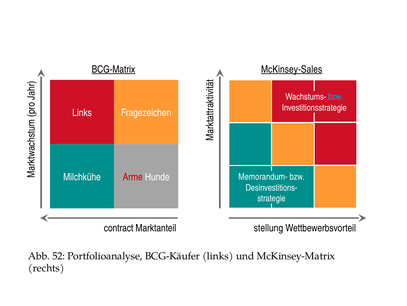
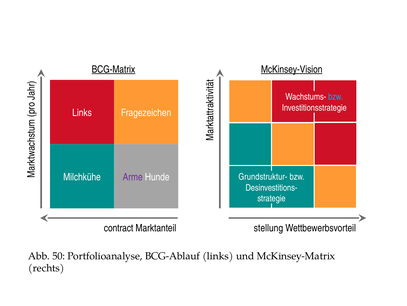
McKinsey-Sales: McKinsey-Sales -> McKinsey-Vision (292, 69)
Arme colour: red -> purple (133, 177)
Memorandum-: Memorandum- -> Grundstruktur- (263, 176)
52: 52 -> 50 (59, 255)
BCG-Käufer: BCG-Käufer -> BCG-Ablauf (172, 255)
